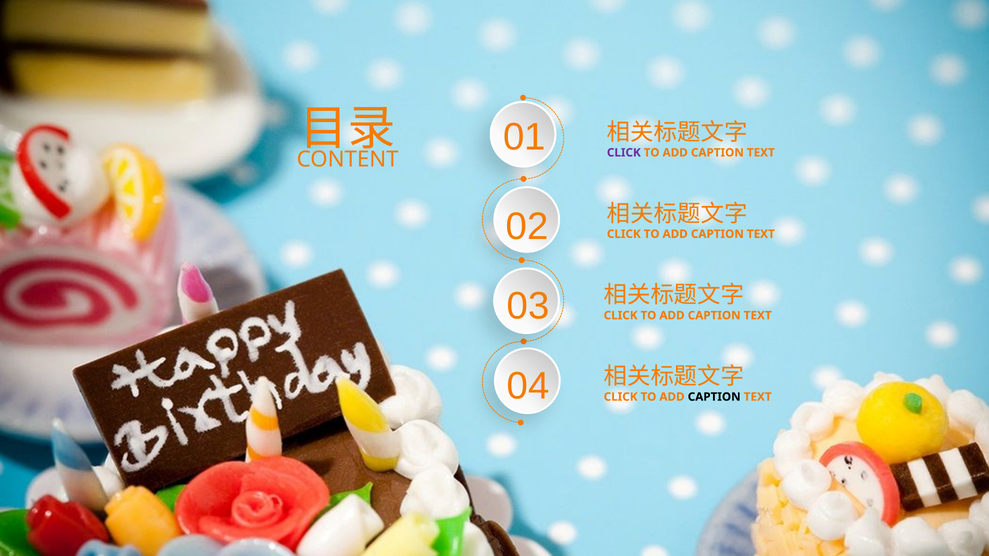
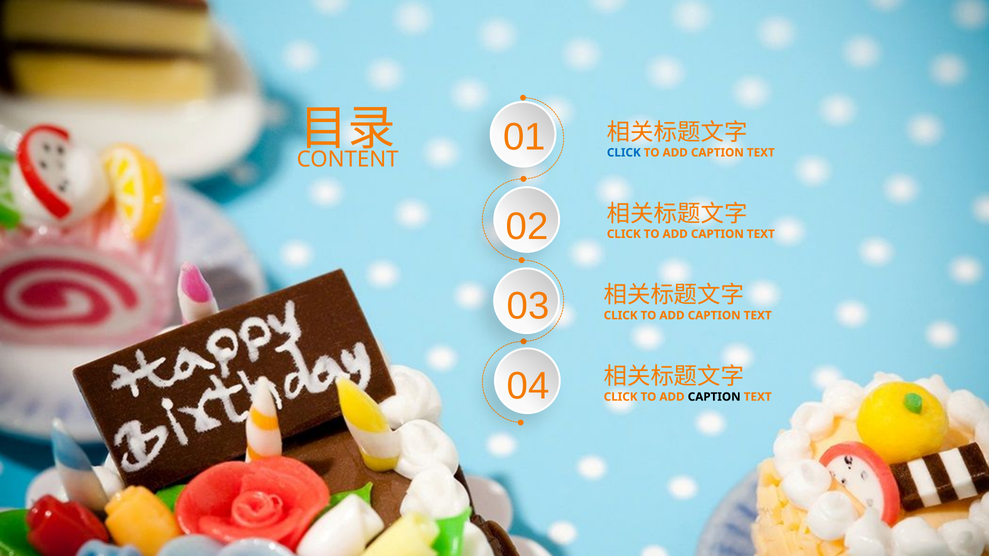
CLICK colour: purple -> blue (624, 153)
